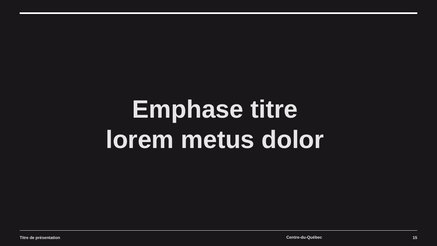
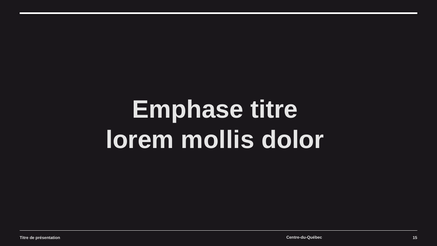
metus: metus -> mollis (218, 140)
